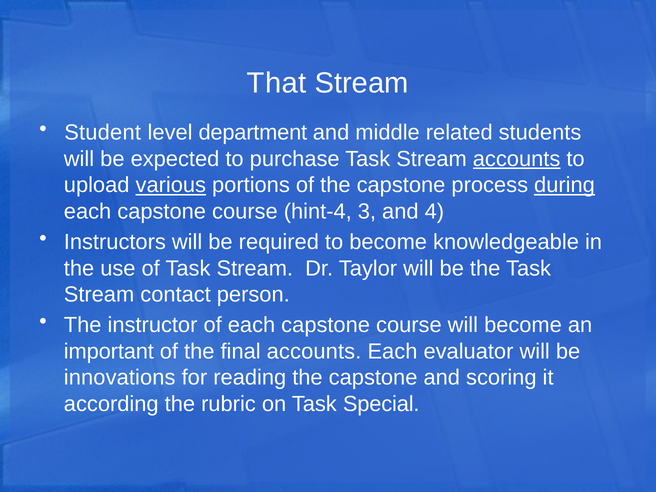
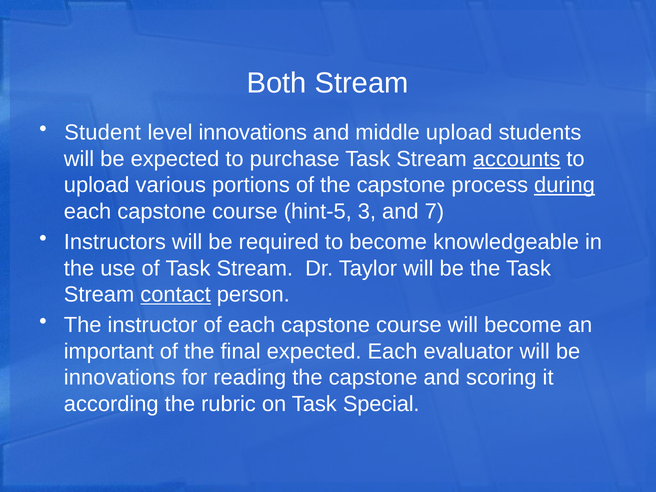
That: That -> Both (277, 83)
level department: department -> innovations (253, 133)
middle related: related -> upload (459, 133)
various underline: present -> none (171, 185)
hint-4: hint-4 -> hint-5 (318, 211)
4: 4 -> 7 (434, 211)
contact underline: none -> present (176, 295)
final accounts: accounts -> expected (314, 351)
